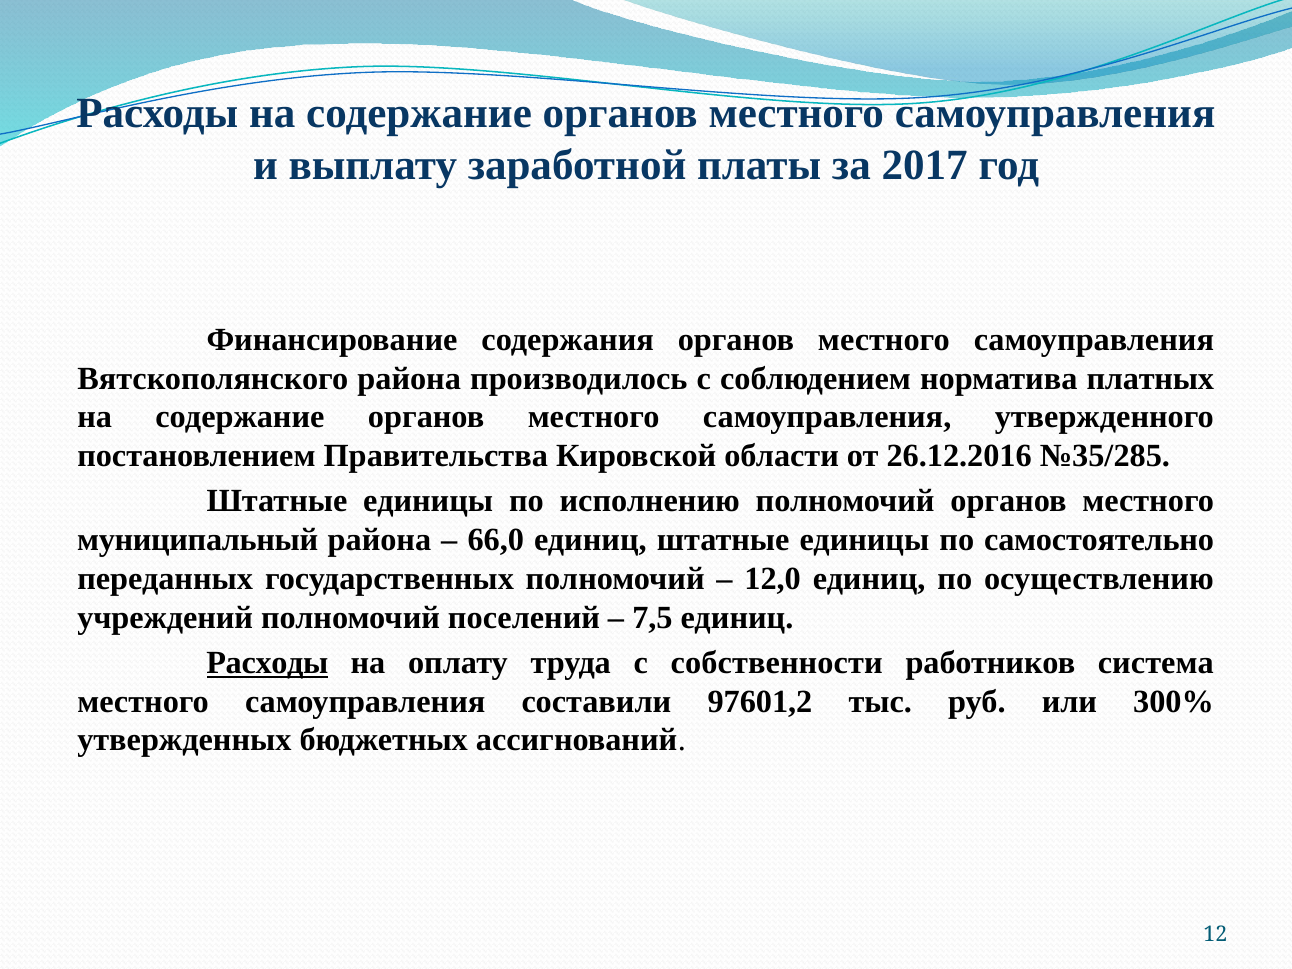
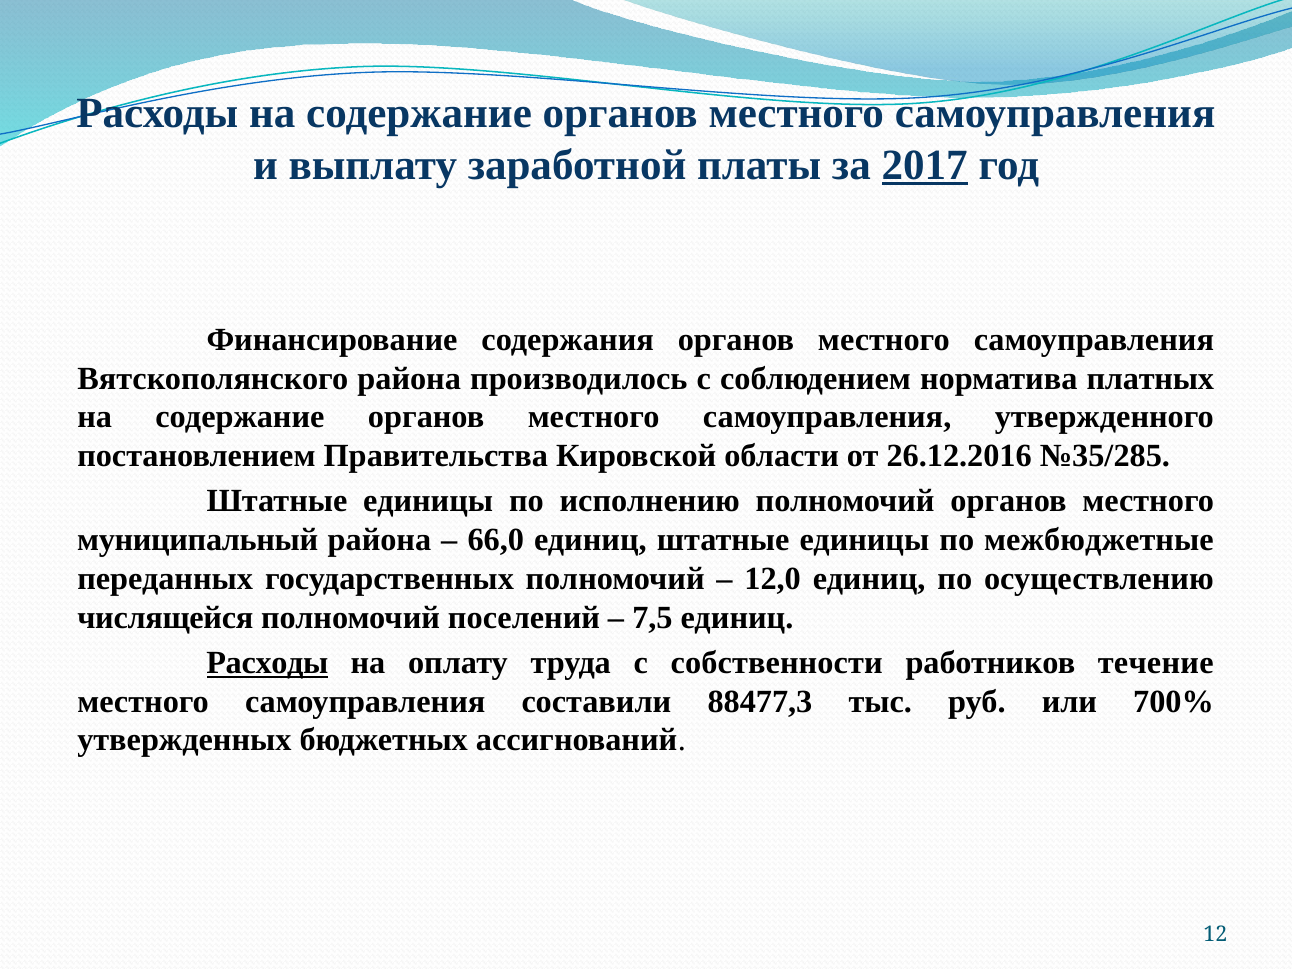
2017 underline: none -> present (925, 165)
самостоятельно: самостоятельно -> межбюджетные (1099, 540)
учреждений: учреждений -> числящейся (165, 617)
система: система -> течение (1156, 663)
97601,2: 97601,2 -> 88477,3 (760, 701)
300%: 300% -> 700% (1174, 701)
